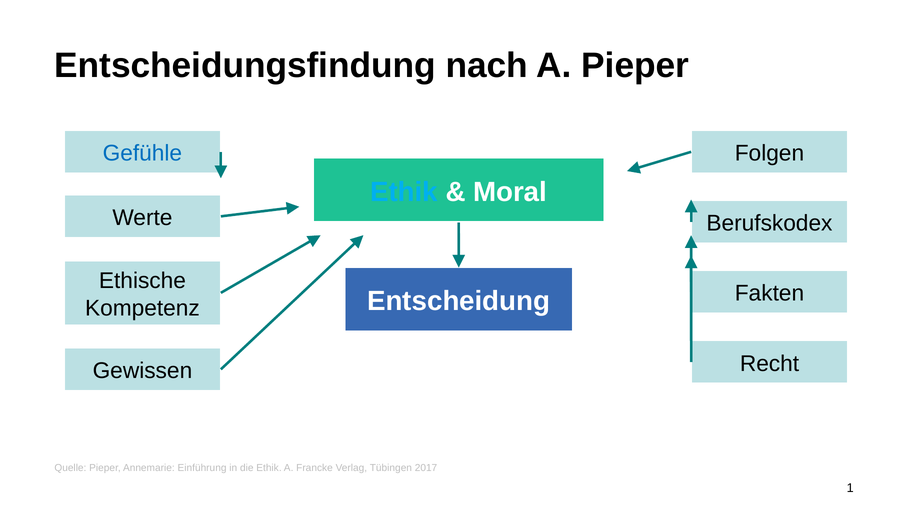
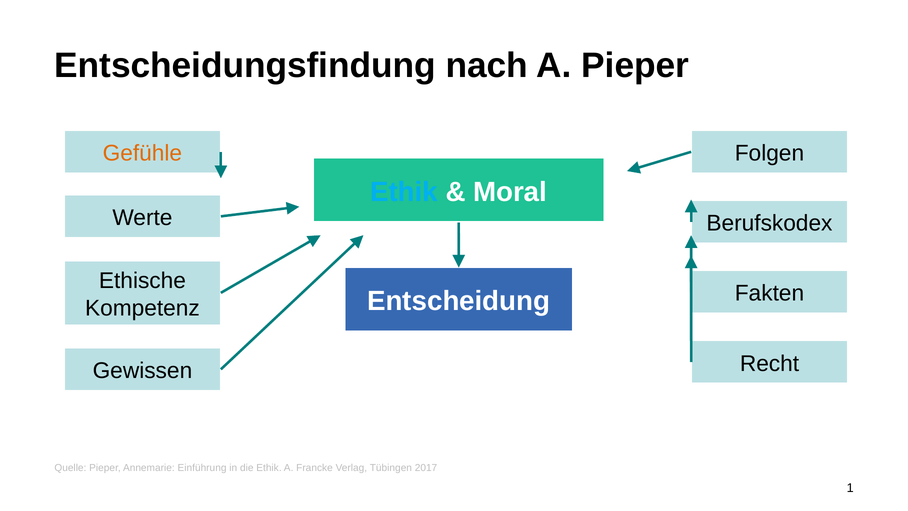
Gefühle colour: blue -> orange (142, 153)
